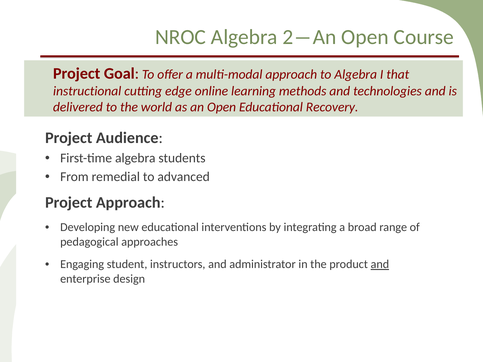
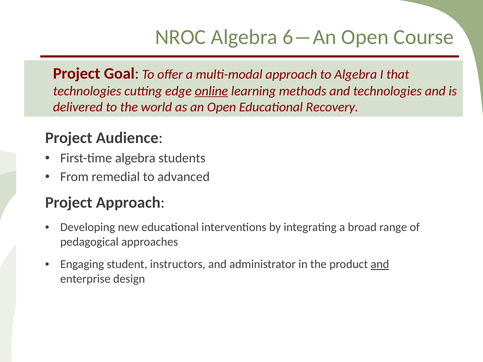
2―An: 2―An -> 6―An (309, 37)
instructional: instructional -> technologies (87, 91)
online underline: none -> present (211, 91)
